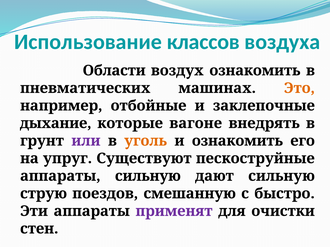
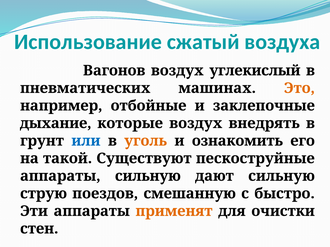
классов: классов -> сжатый (203, 42)
Области: Области -> Вагонов (114, 71)
воздух ознакомить: ознакомить -> углекислый (255, 71)
которые вагоне: вагоне -> воздух (196, 123)
или colour: purple -> blue (86, 141)
упруг: упруг -> такой (68, 159)
применят colour: purple -> orange (174, 211)
